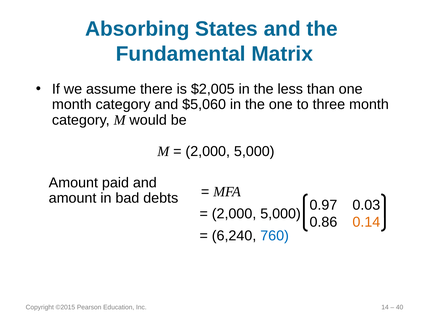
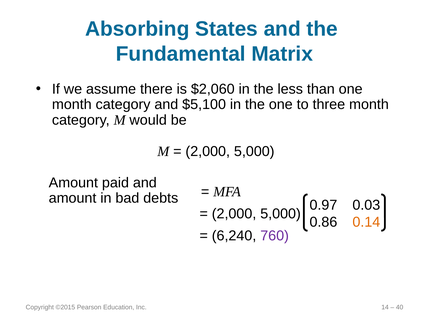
$2,005: $2,005 -> $2,060 (213, 89)
$5,060: $5,060 -> $5,100 (204, 104)
760 colour: blue -> purple (275, 236)
